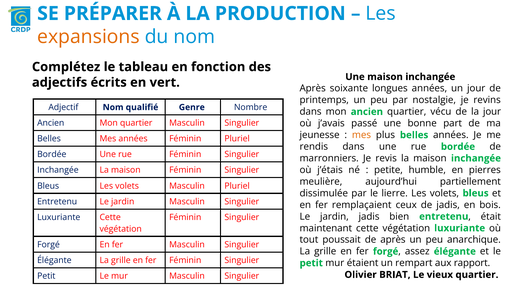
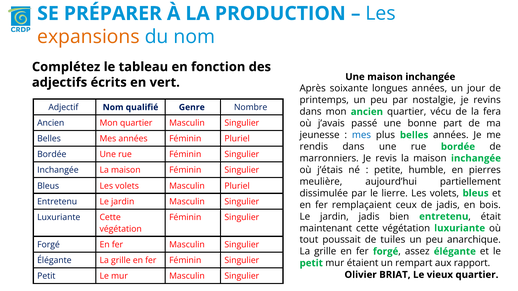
la jour: jour -> fera (492, 112)
mes colour: orange -> blue (361, 135)
de après: après -> tuiles (393, 240)
